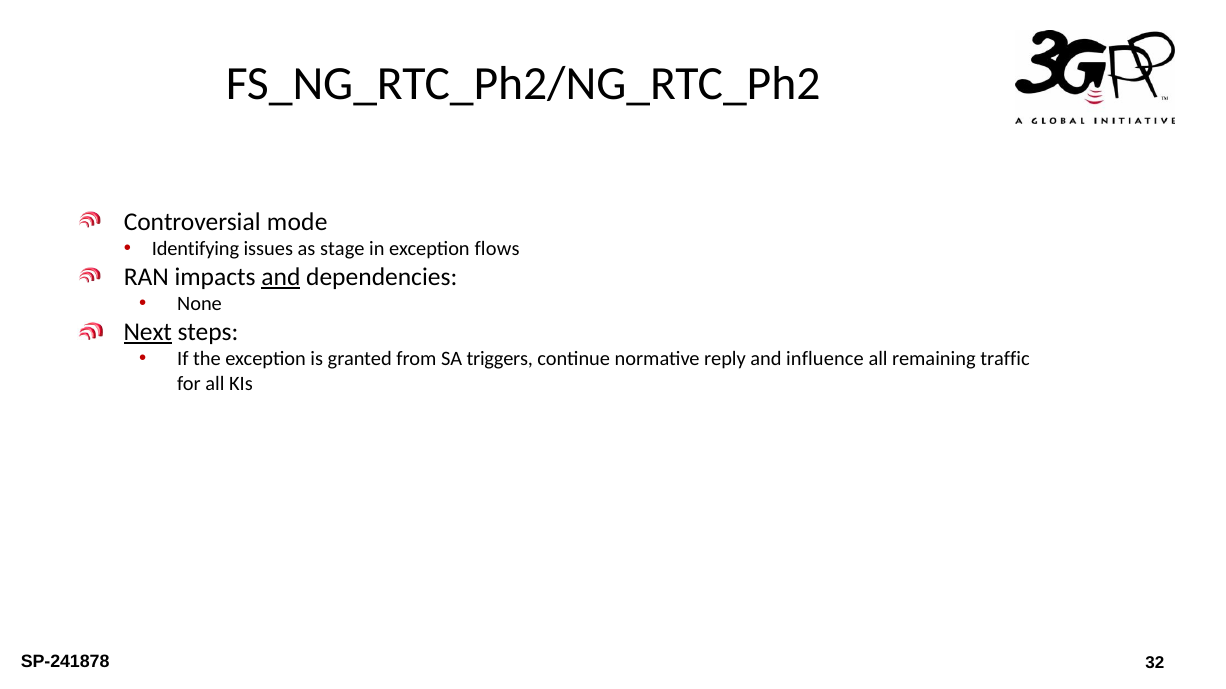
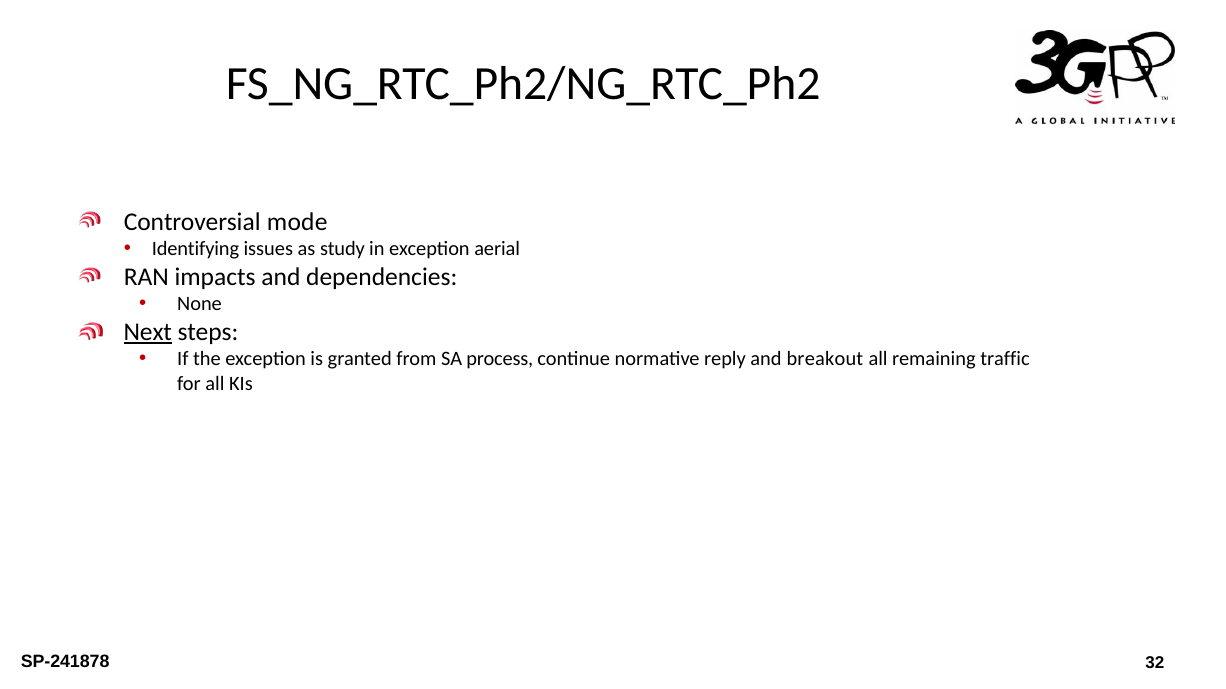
stage: stage -> study (342, 249)
flows: flows -> aerial (497, 249)
and underline: present -> none (281, 277)
triggers: triggers -> process (500, 359)
influence: influence -> breakout (825, 359)
